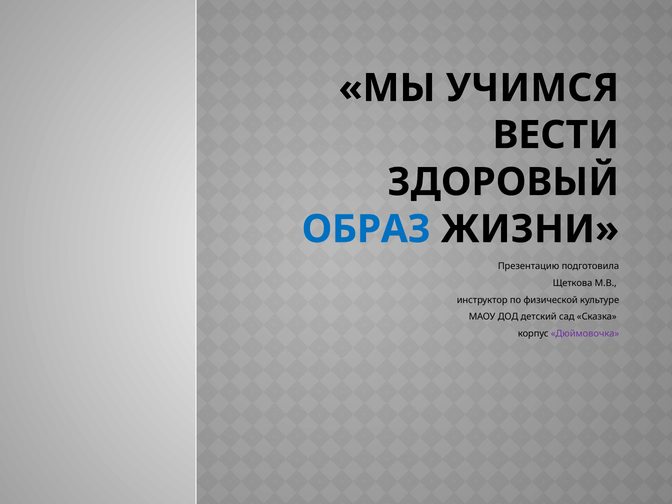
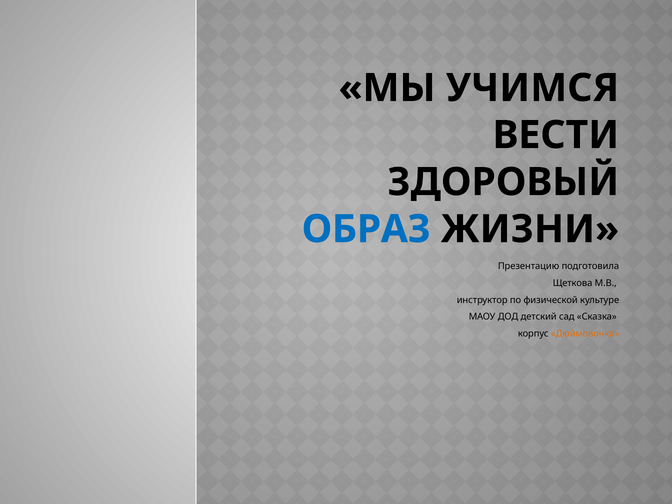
Дюймовочка colour: purple -> orange (585, 334)
